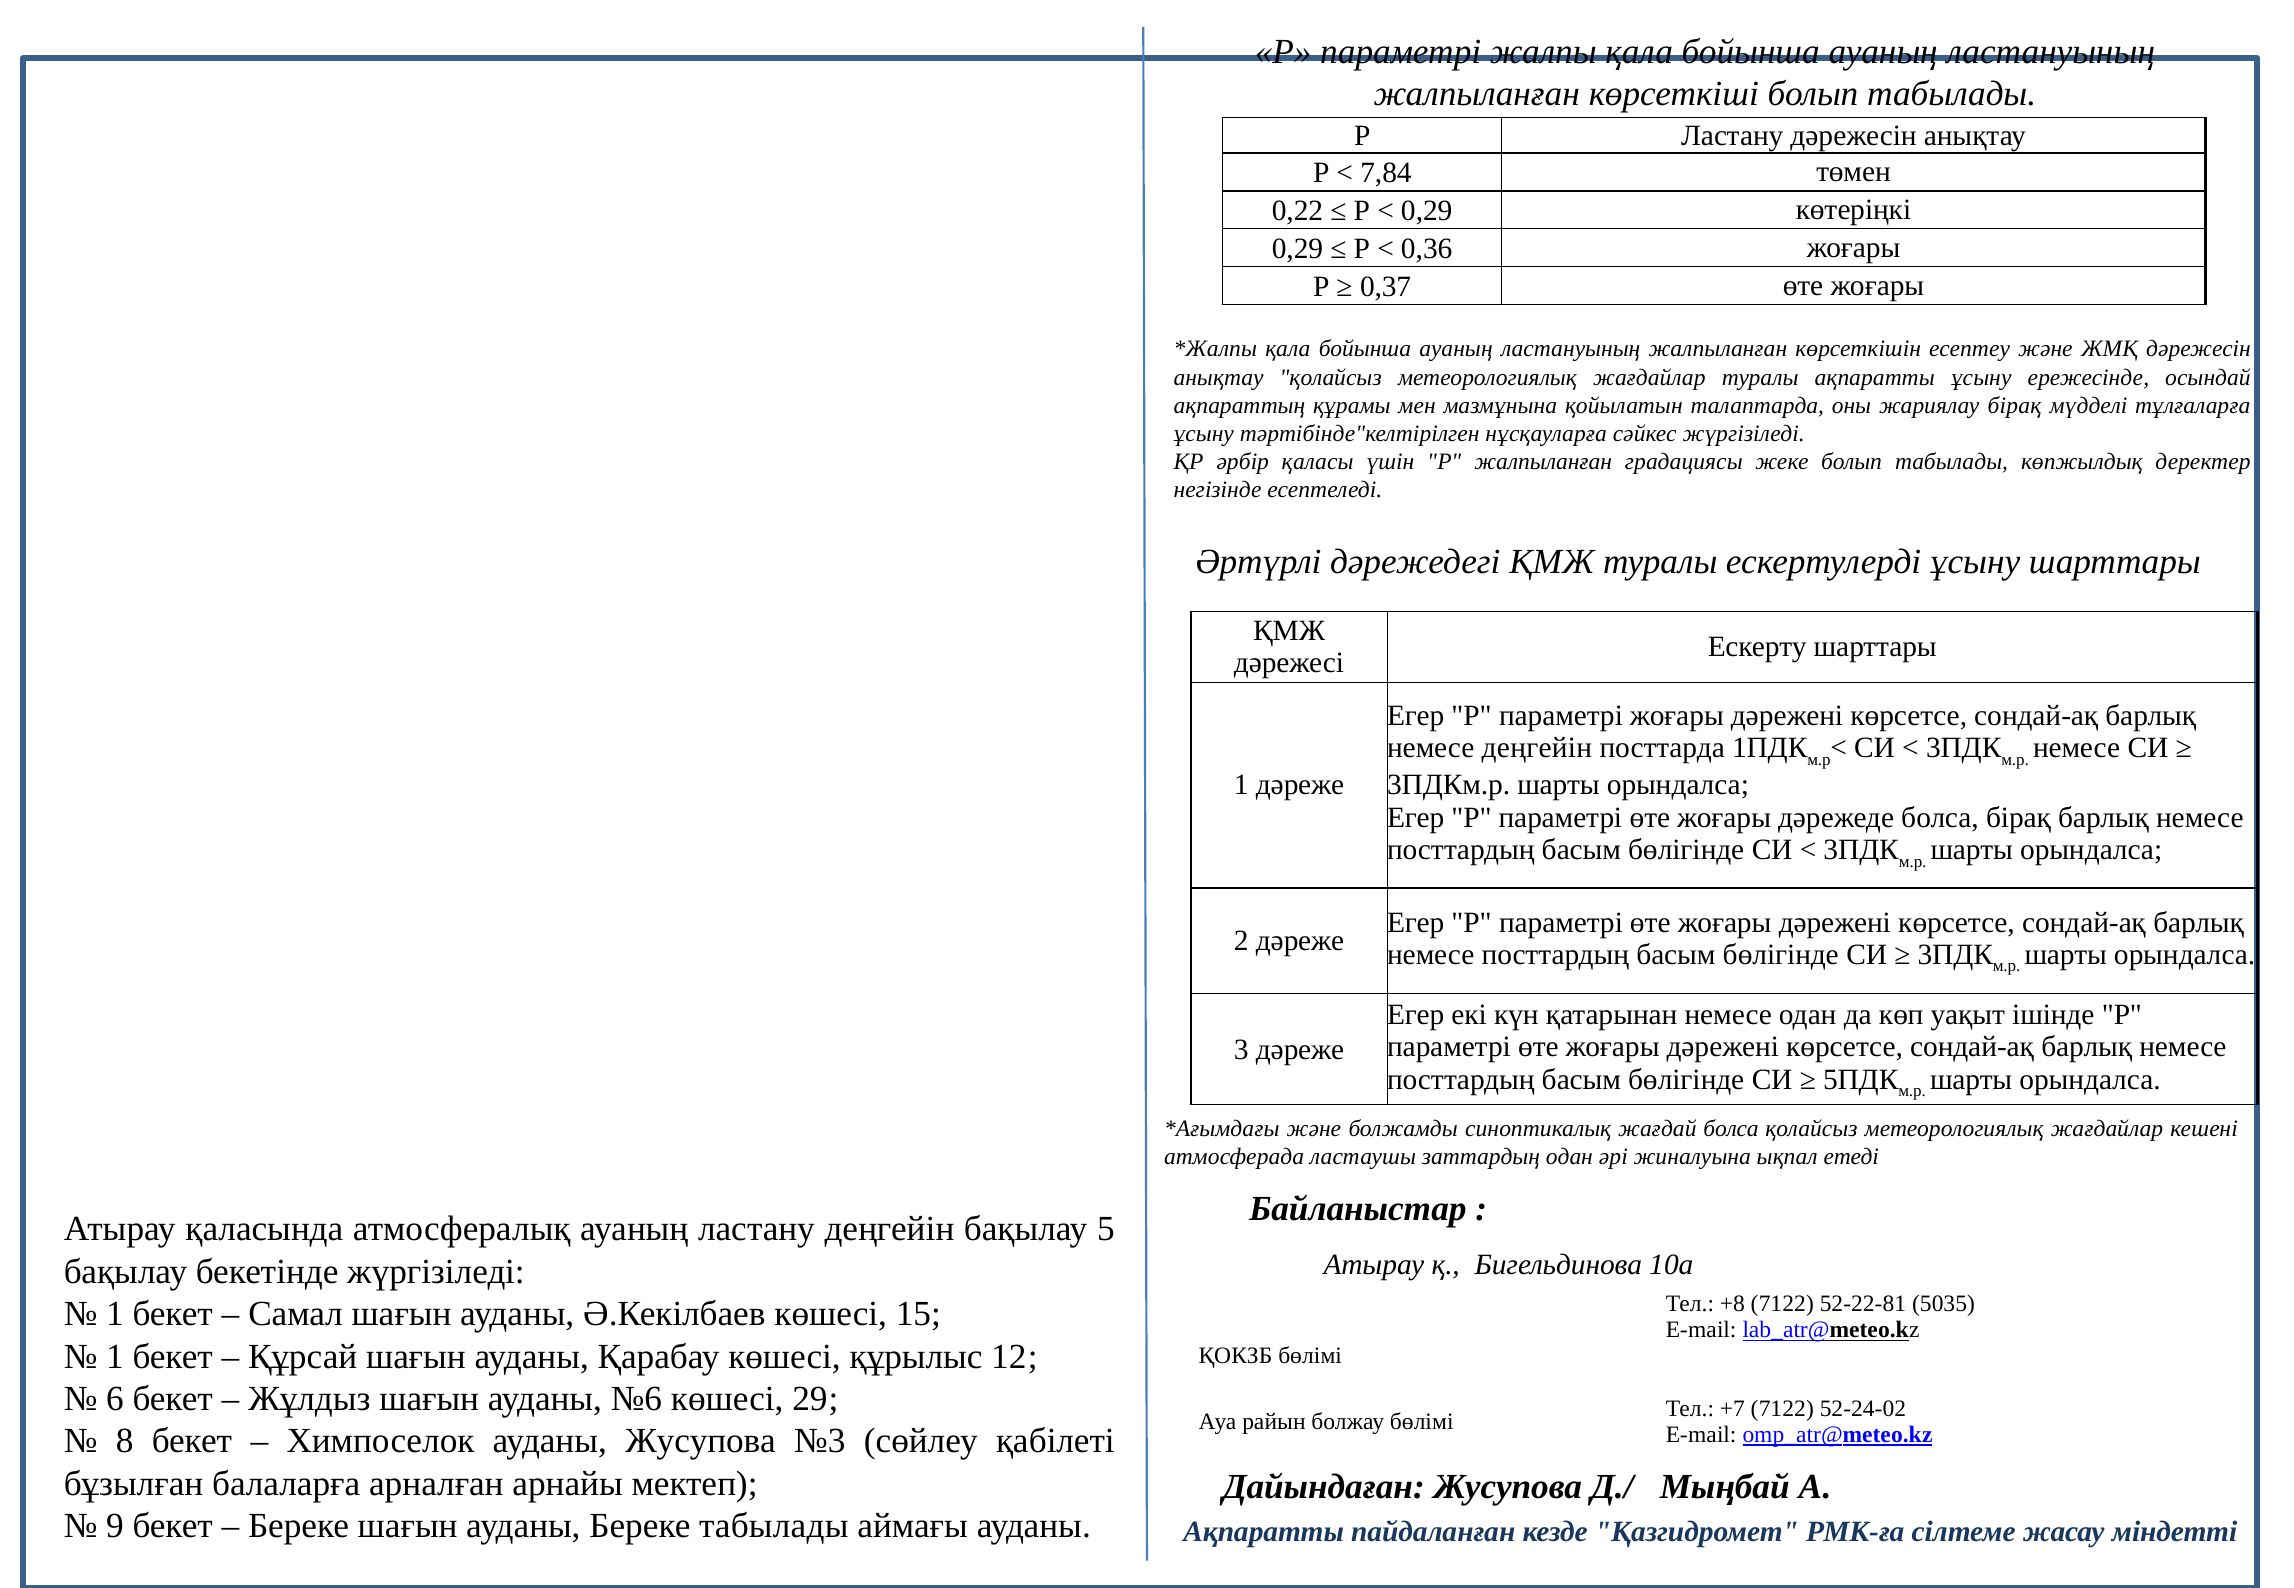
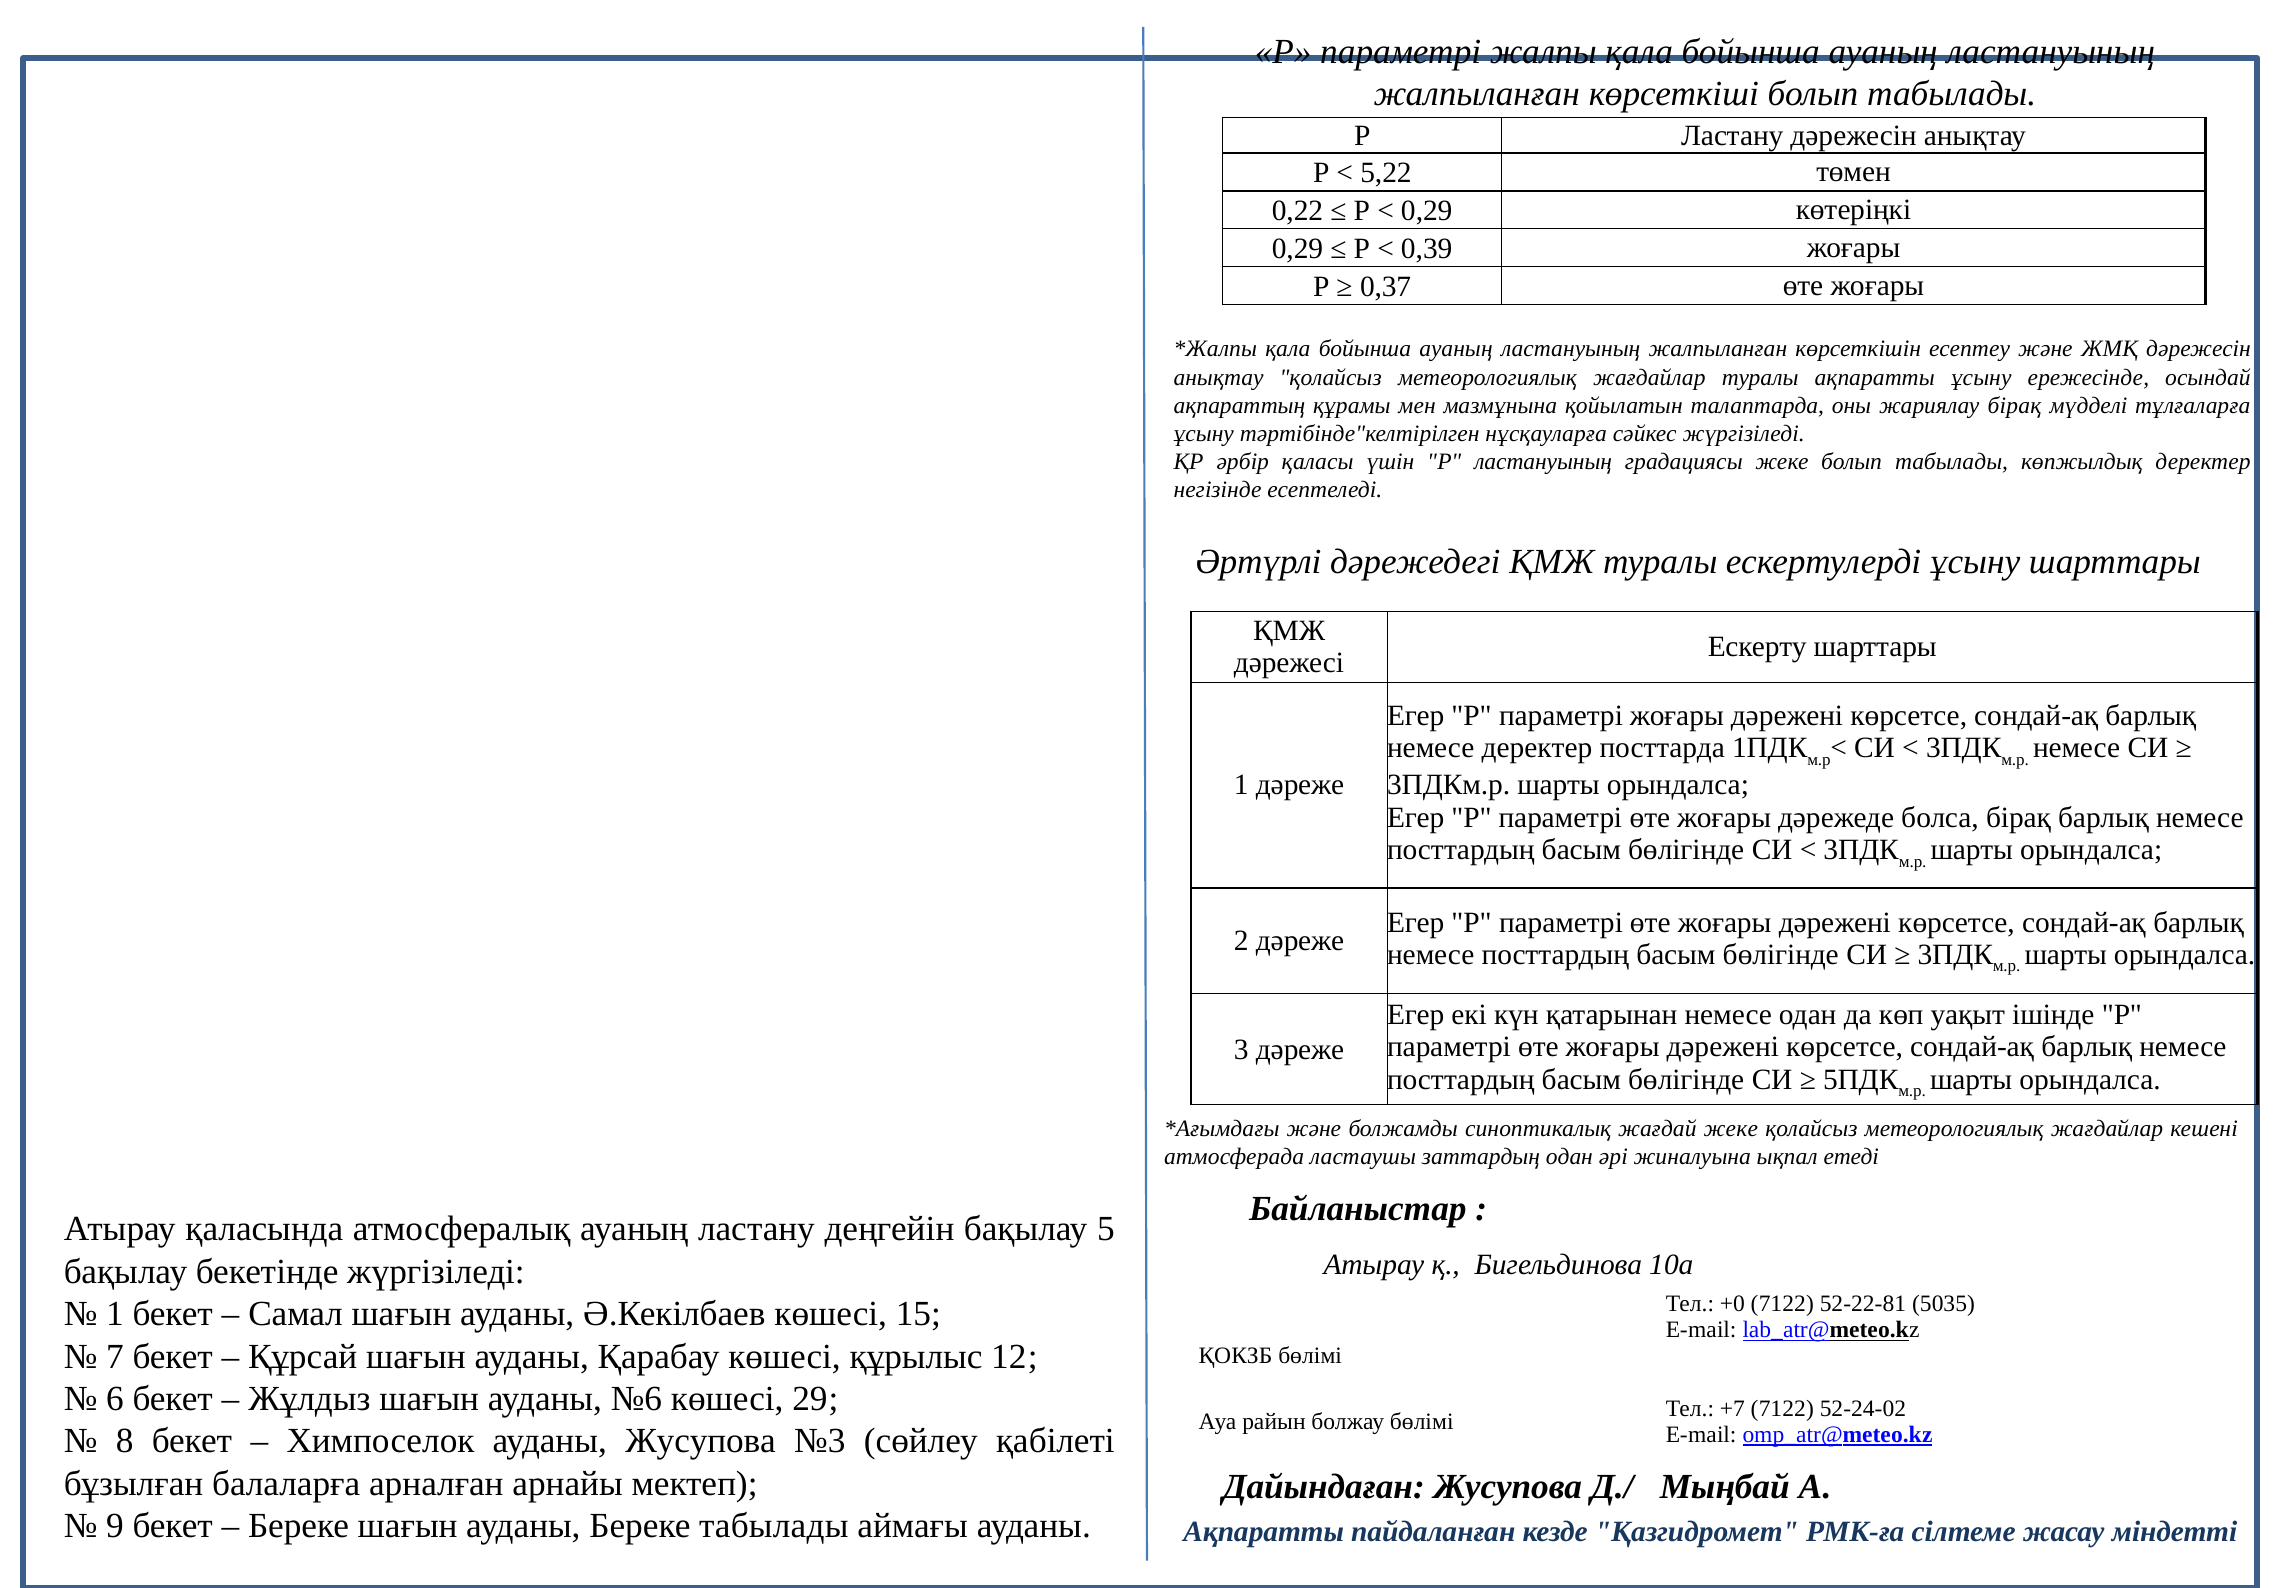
7,84: 7,84 -> 5,22 (1386, 173)
0,36: 0,36 -> 0,39 (1427, 249)
Р жалпыланған: жалпыланған -> ластануының (1543, 462)
немесе деңгейін: деңгейін -> деректер (1537, 748)
жағдай болса: болса -> жеке (1731, 1129)
+8: +8 -> +0 (1732, 1304)
1: 1 -> 7 (115, 1356)
